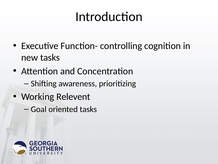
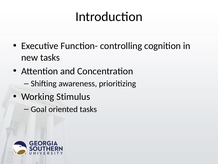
Relevent: Relevent -> Stimulus (73, 96)
